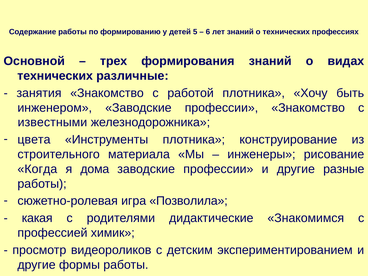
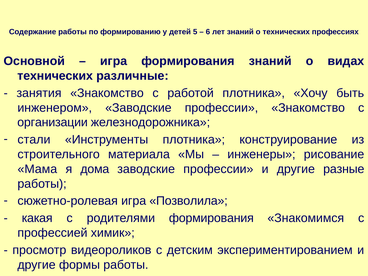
трех: трех -> игра (114, 61)
известными: известными -> организации (53, 122)
цвета: цвета -> стали (34, 140)
Когда: Когда -> Мама (37, 169)
родителями дидактические: дидактические -> формирования (211, 218)
